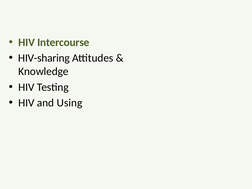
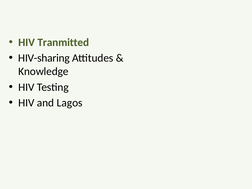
Intercourse: Intercourse -> Tranmitted (63, 42)
Using: Using -> Lagos (70, 103)
